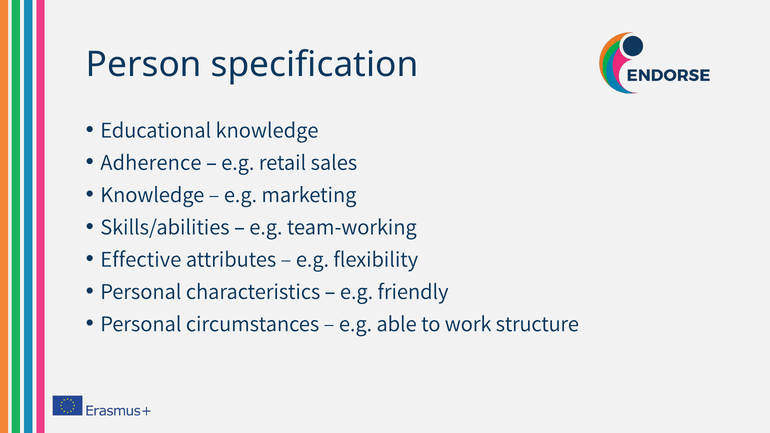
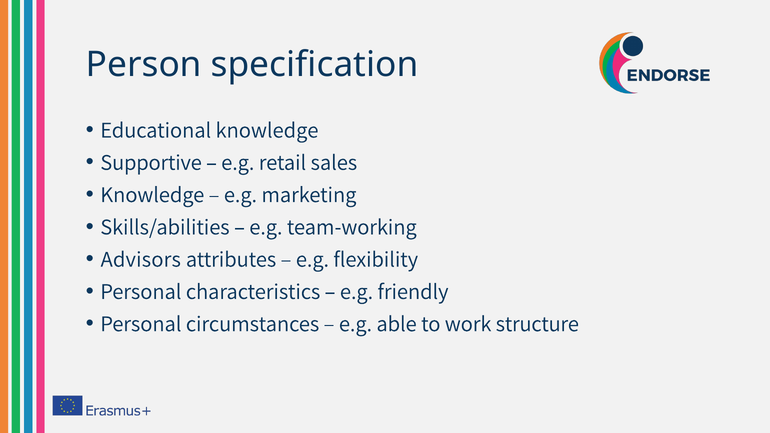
Adherence: Adherence -> Supportive (151, 162)
Effective: Effective -> Advisors (141, 259)
